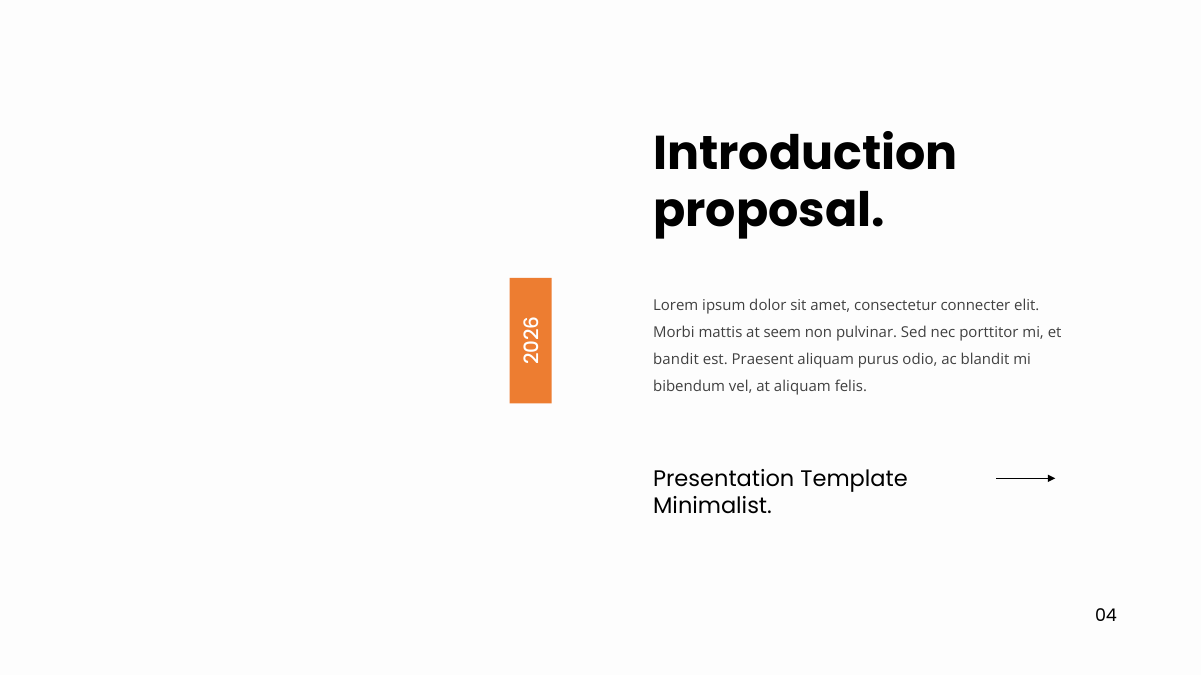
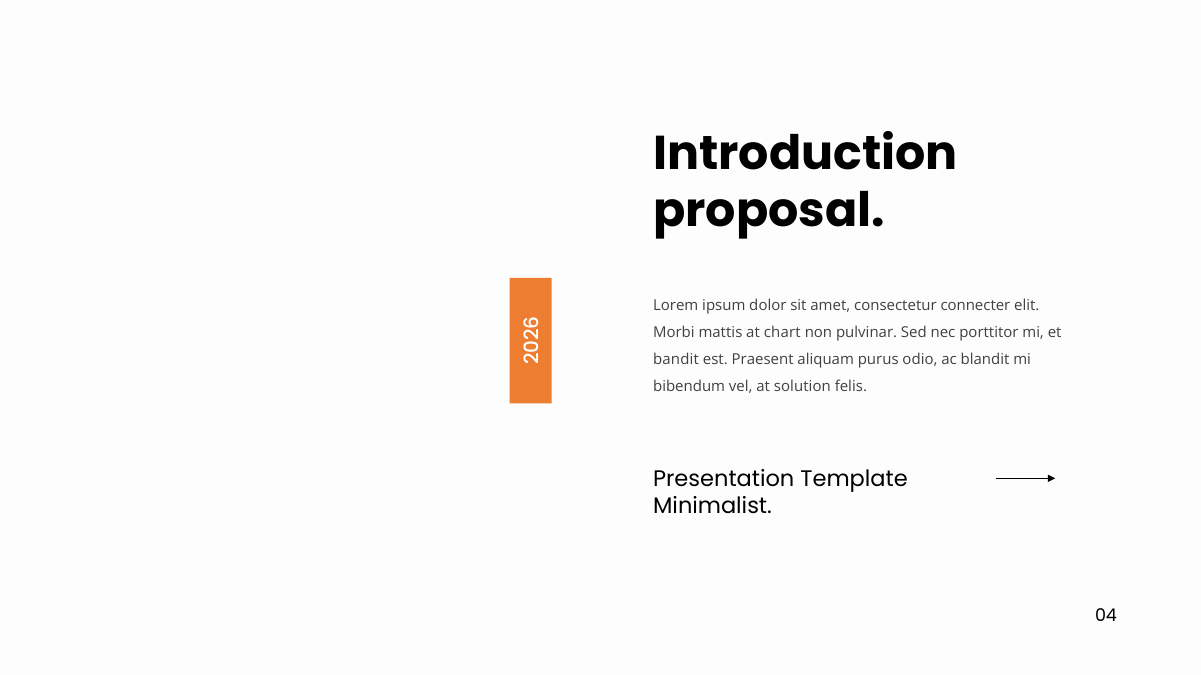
seem: seem -> chart (782, 333)
at aliquam: aliquam -> solution (802, 387)
